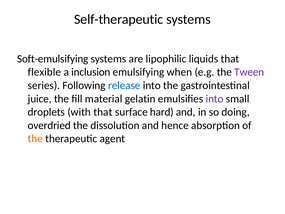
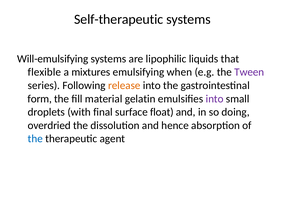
Soft-emulsifying: Soft-emulsifying -> Will-emulsifying (53, 59)
inclusion: inclusion -> mixtures (91, 72)
release colour: blue -> orange (124, 85)
juice: juice -> form (40, 99)
with that: that -> final (103, 112)
hard: hard -> float (162, 112)
the colour: orange -> blue (35, 139)
